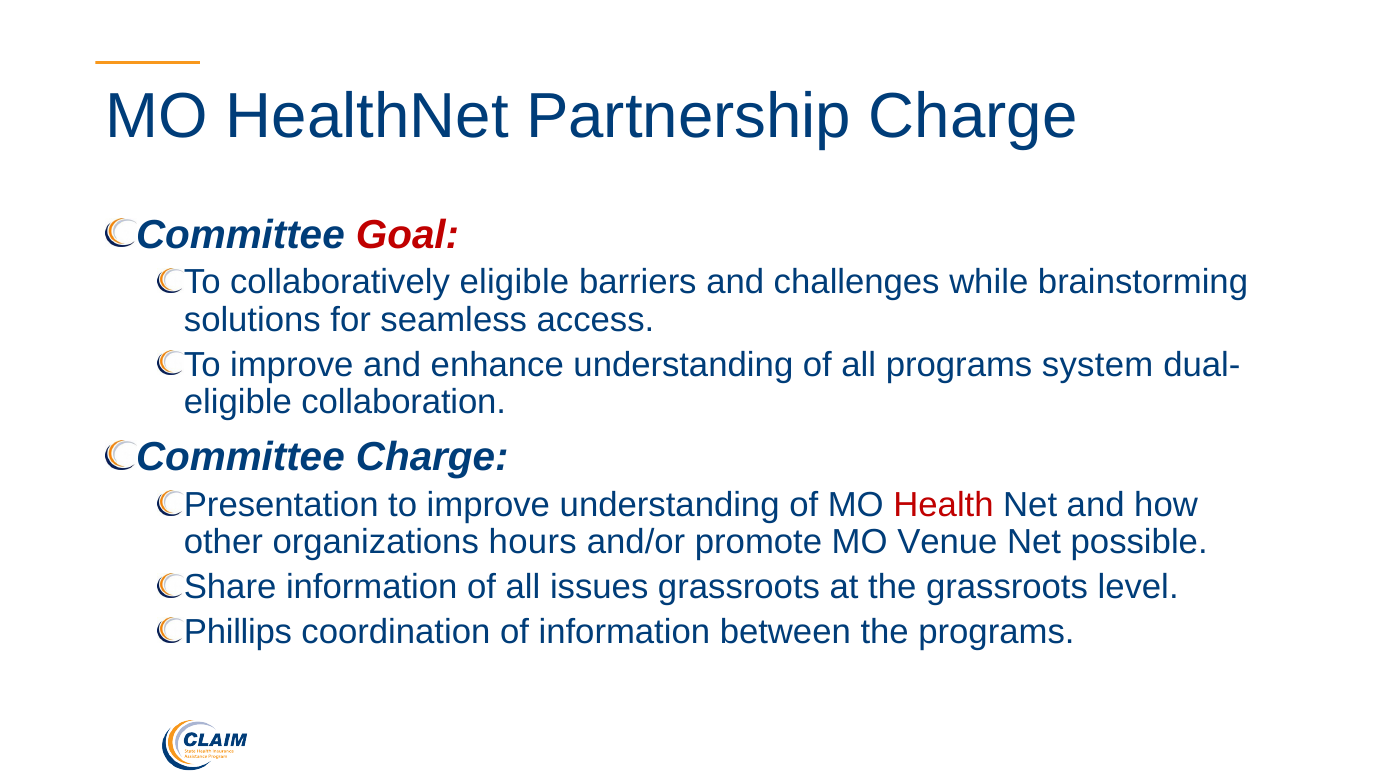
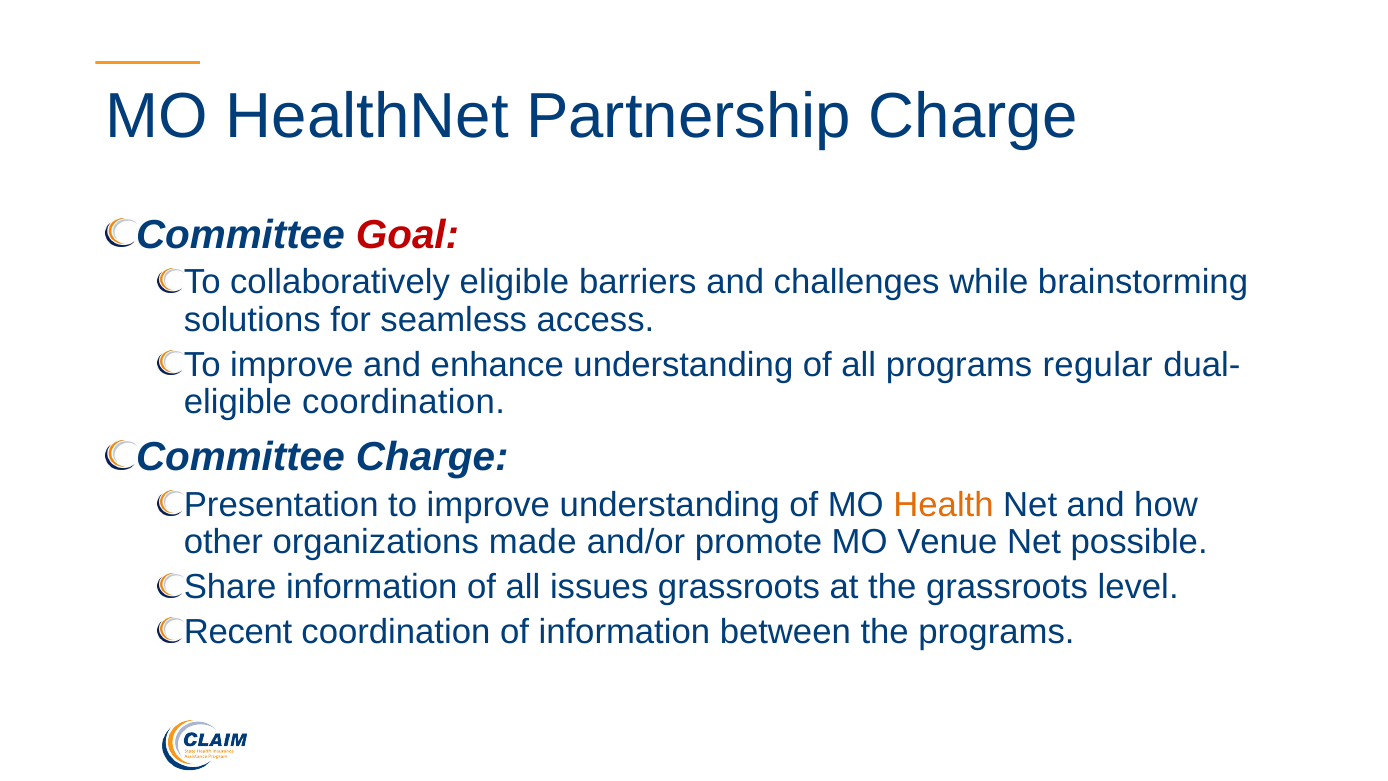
system: system -> regular (1098, 365)
collaboration: collaboration -> coordination (403, 402)
Health colour: red -> orange (943, 505)
hours: hours -> made (533, 542)
Phillips: Phillips -> Recent (238, 632)
